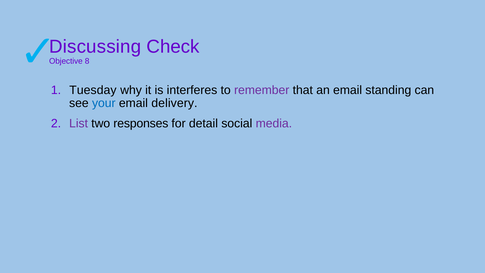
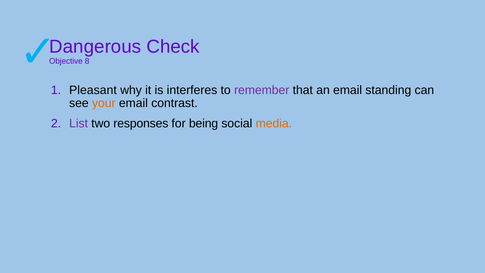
Discussing: Discussing -> Dangerous (95, 47)
Tuesday: Tuesday -> Pleasant (93, 90)
your colour: blue -> orange (104, 103)
delivery: delivery -> contrast (174, 103)
detail: detail -> being (204, 123)
media colour: purple -> orange (274, 123)
